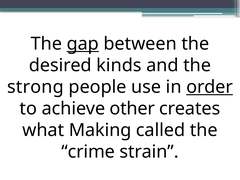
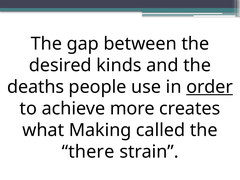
gap underline: present -> none (83, 44)
strong: strong -> deaths (36, 87)
other: other -> more (132, 109)
crime: crime -> there (88, 152)
